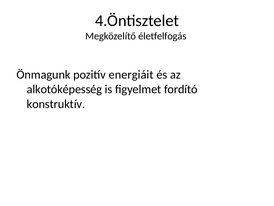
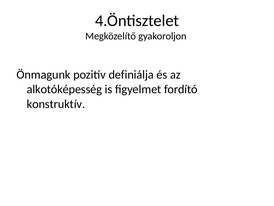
életfelfogás: életfelfogás -> gyakoroljon (162, 36)
energiáit: energiáit -> definiálja (131, 75)
